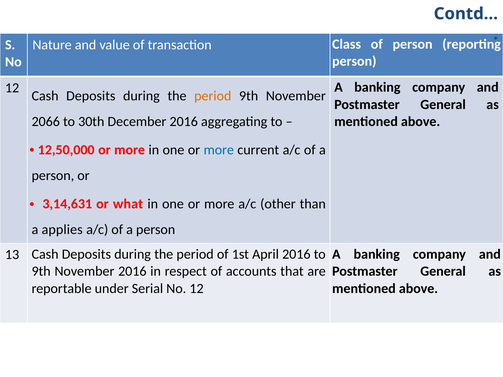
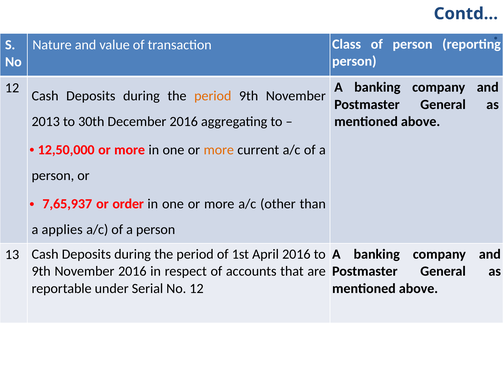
2066: 2066 -> 2013 (46, 122)
more colour: blue -> orange (219, 150)
3,14,631: 3,14,631 -> 7,65,937 (67, 204)
what: what -> order (128, 204)
